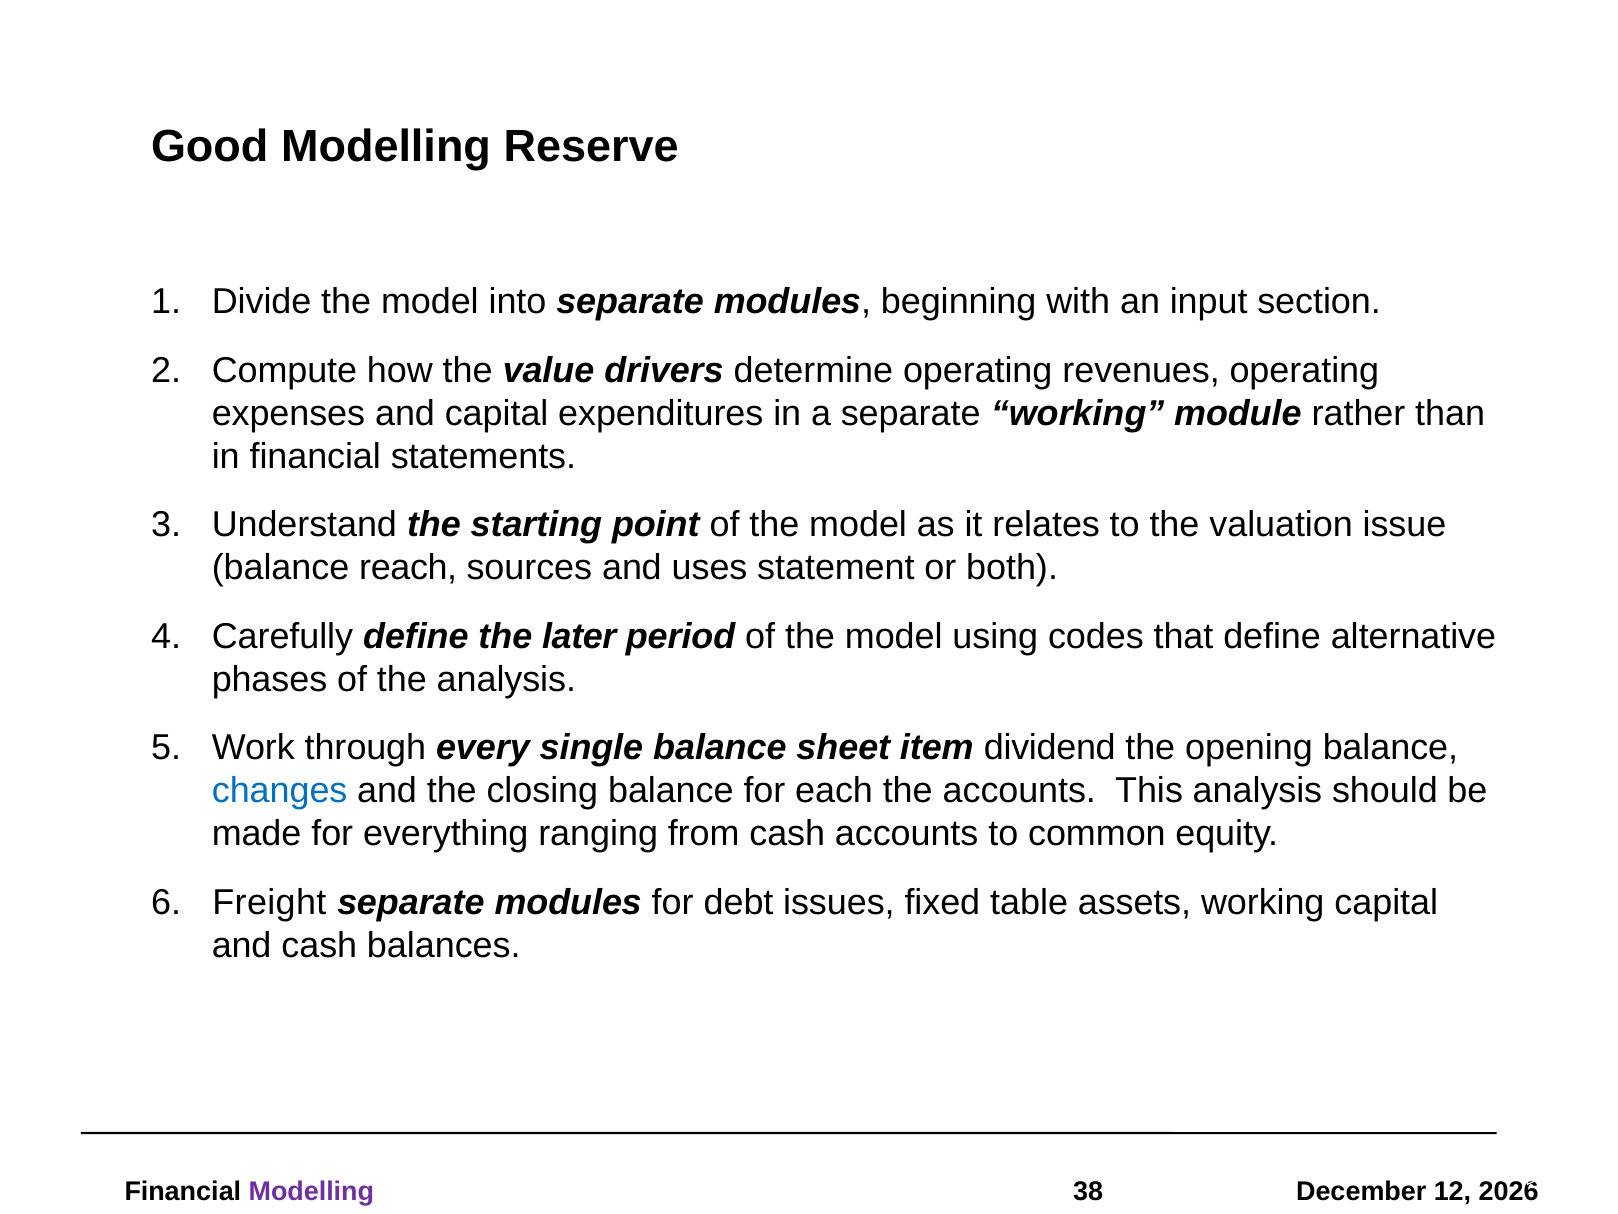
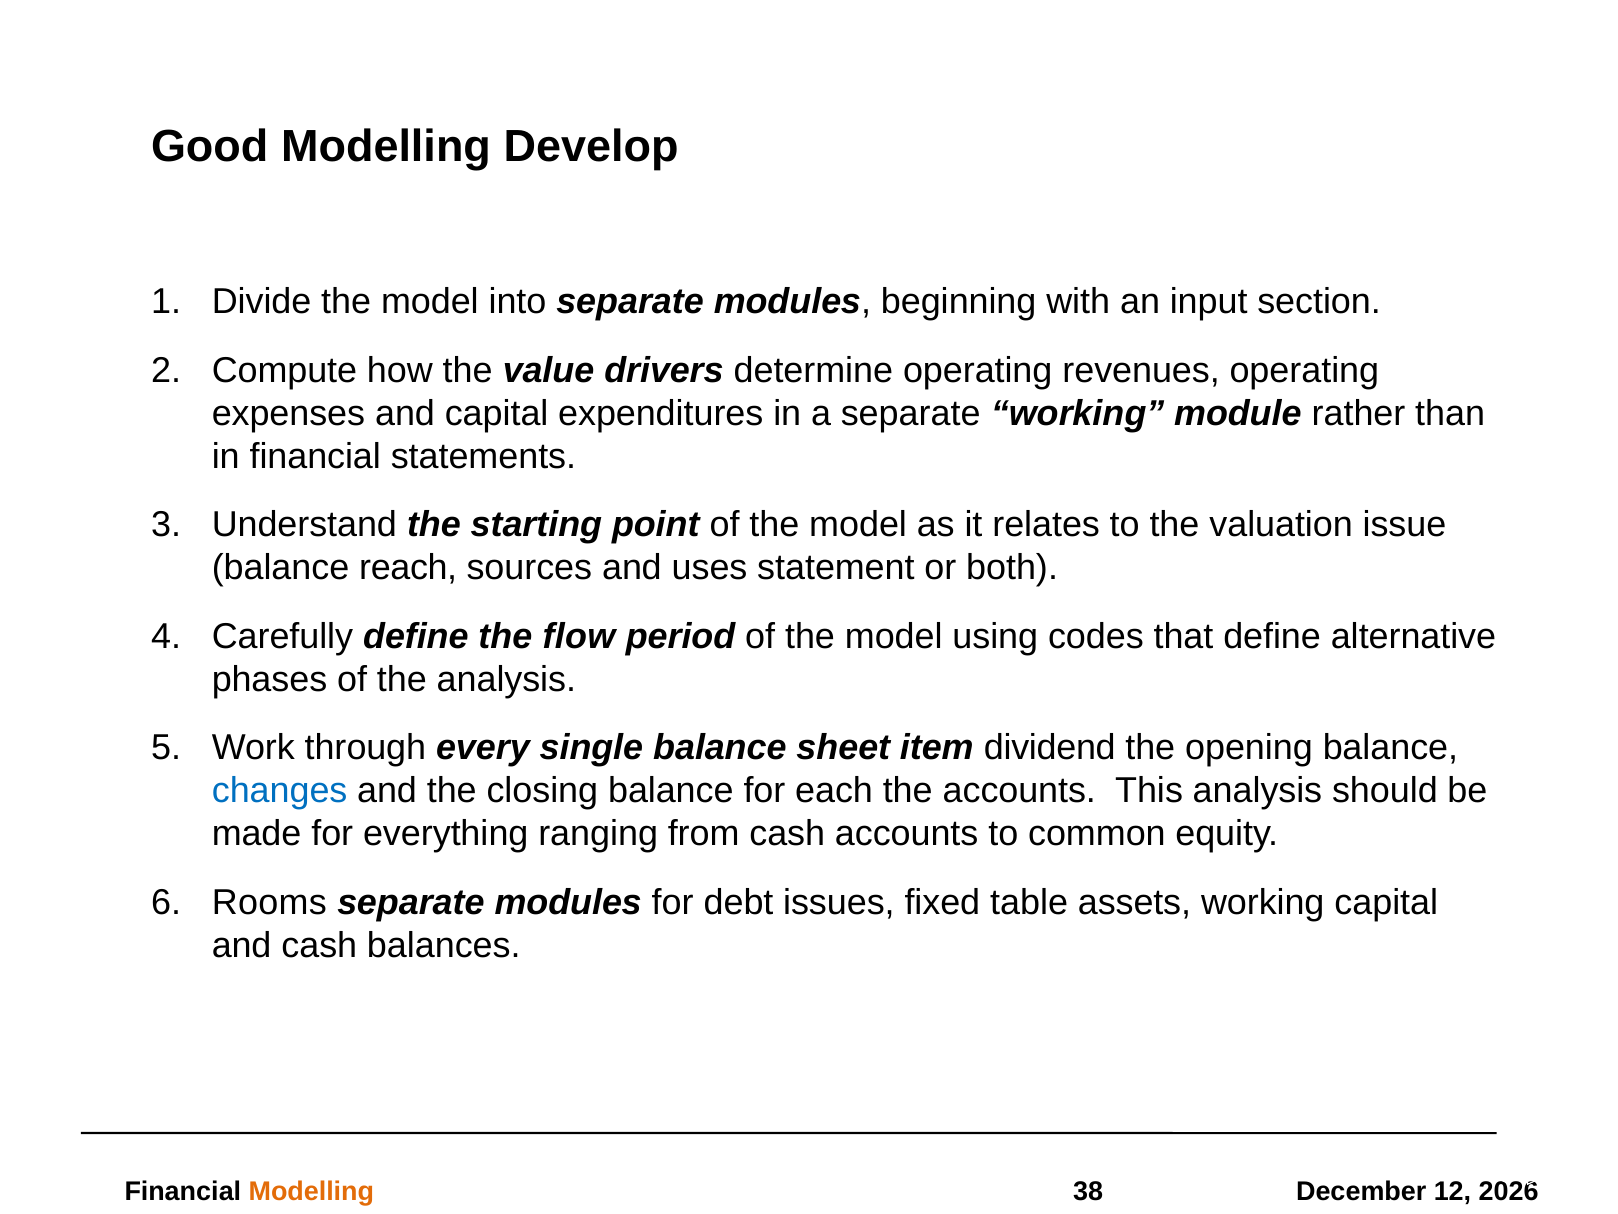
Reserve: Reserve -> Develop (591, 146)
later: later -> flow (579, 636)
Freight: Freight -> Rooms (269, 902)
Modelling colour: purple -> orange (311, 1191)
